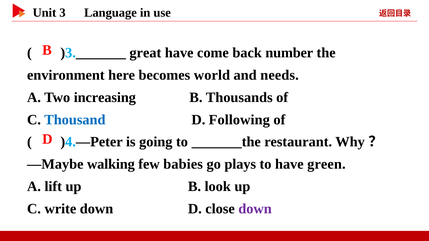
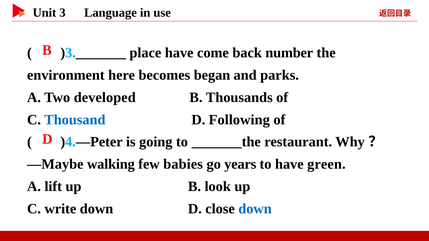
great: great -> place (145, 53)
world: world -> began (212, 75)
needs: needs -> parks (280, 75)
increasing: increasing -> developed (105, 97)
plays: plays -> years (240, 164)
down colour: purple -> blue (255, 209)
